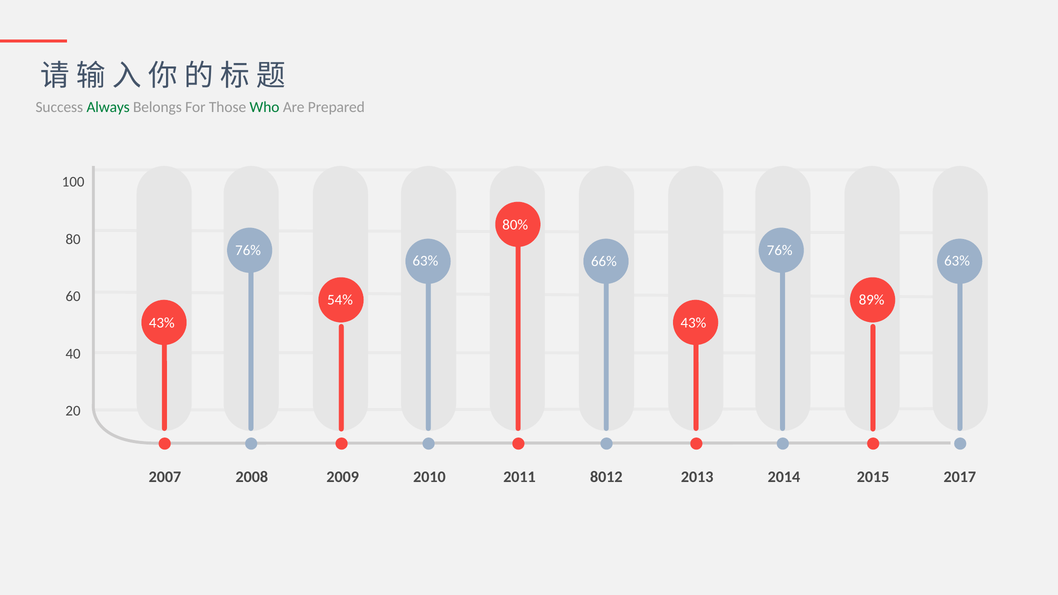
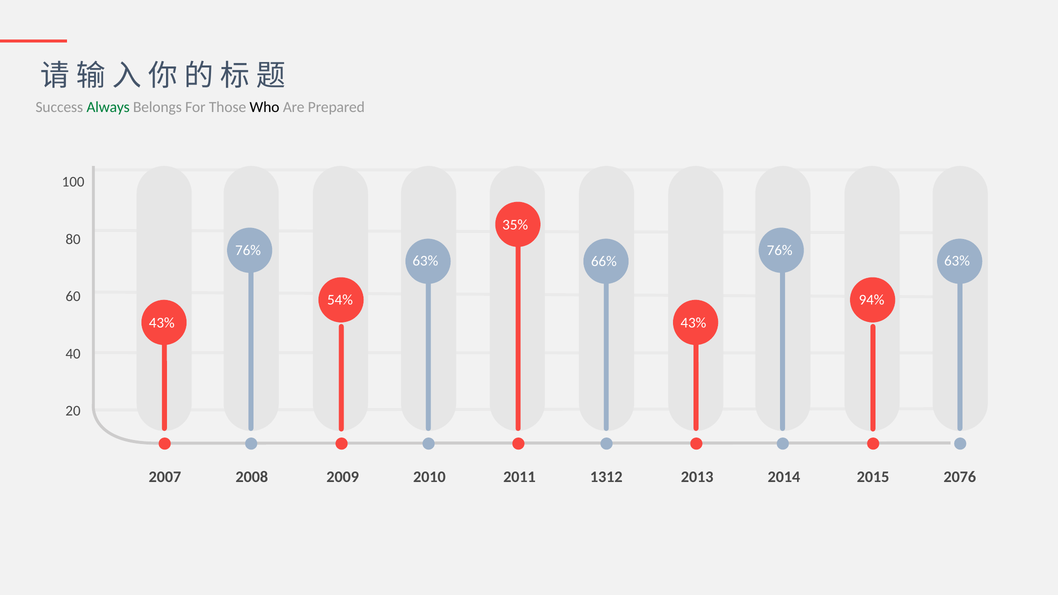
Who colour: green -> black (265, 107)
80%: 80% -> 35% (515, 225)
89%: 89% -> 94% (872, 300)
8012: 8012 -> 1312 (606, 477)
2017: 2017 -> 2076 (960, 477)
